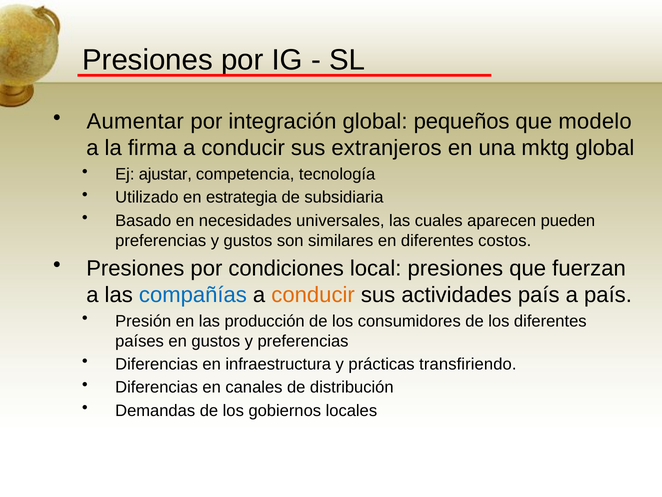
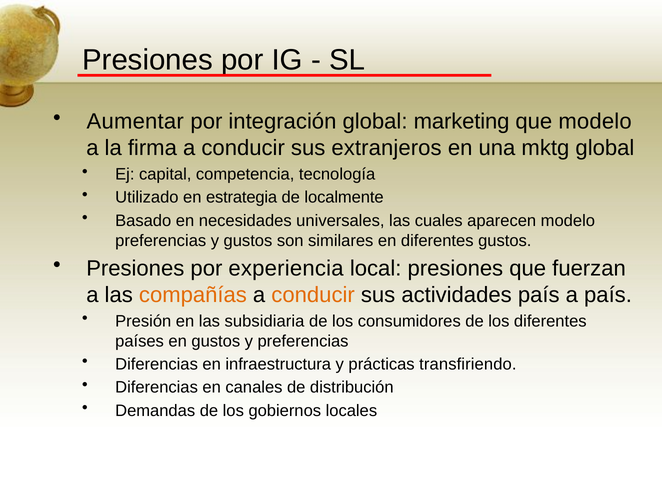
pequeños: pequeños -> marketing (462, 122)
ajustar: ajustar -> capital (165, 174)
subsidiaria: subsidiaria -> localmente (344, 197)
aparecen pueden: pueden -> modelo (568, 220)
diferentes costos: costos -> gustos (505, 240)
condiciones: condiciones -> experiencia (286, 268)
compañías colour: blue -> orange (193, 295)
producción: producción -> subsidiaria (264, 321)
